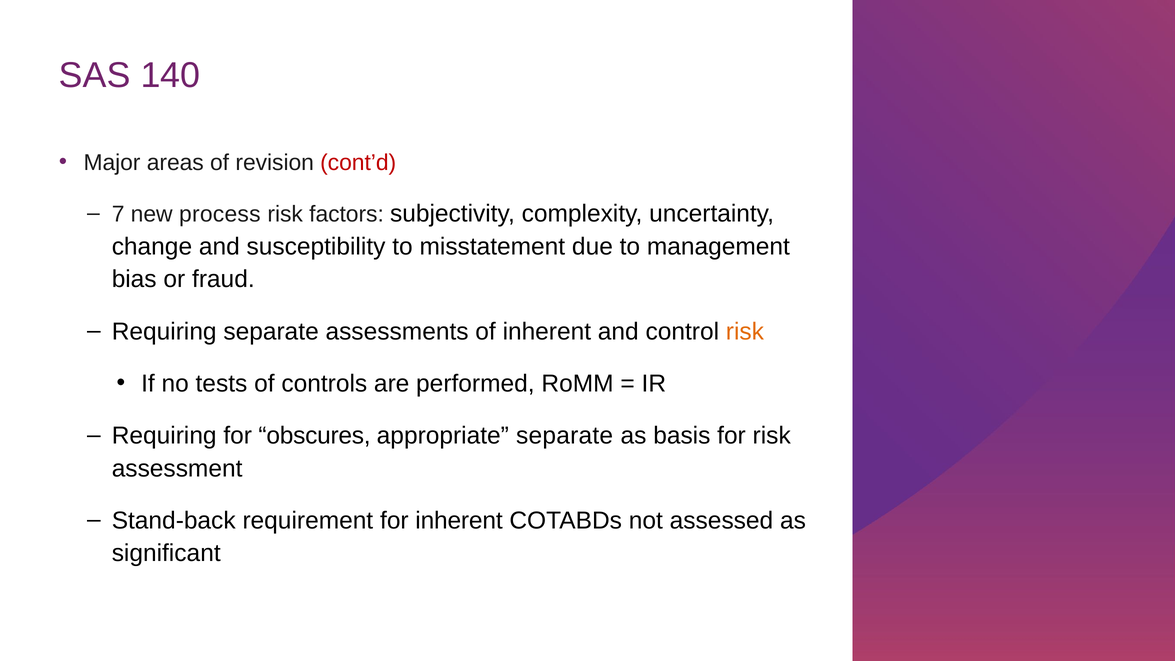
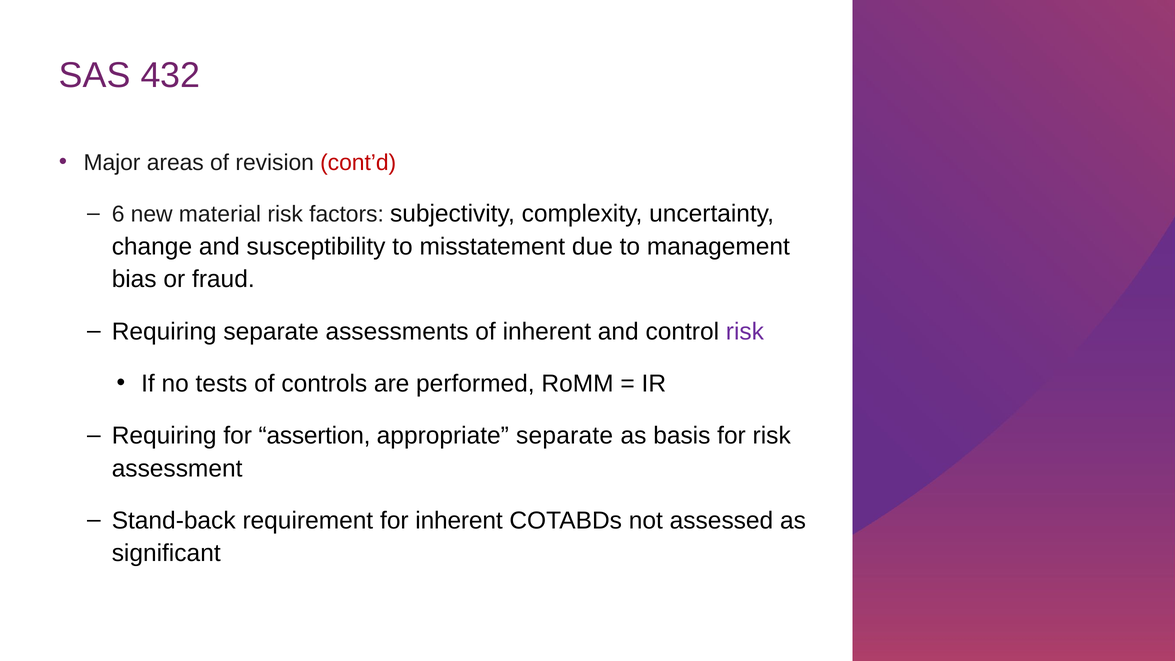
140: 140 -> 432 (170, 75)
7: 7 -> 6 (118, 214)
process: process -> material (220, 214)
risk colour: orange -> purple (745, 331)
obscures: obscures -> assertion (315, 436)
